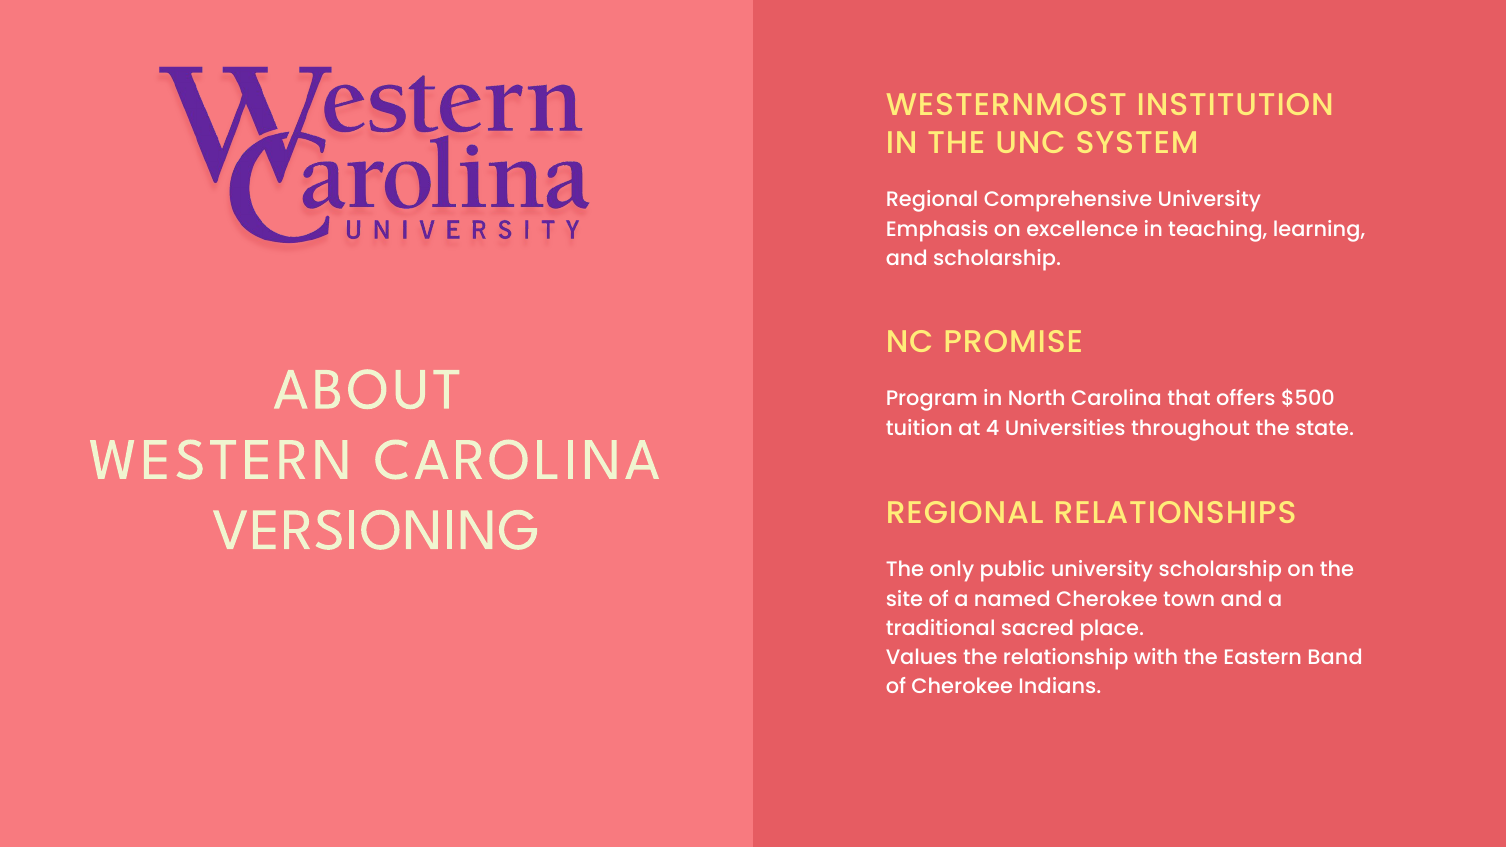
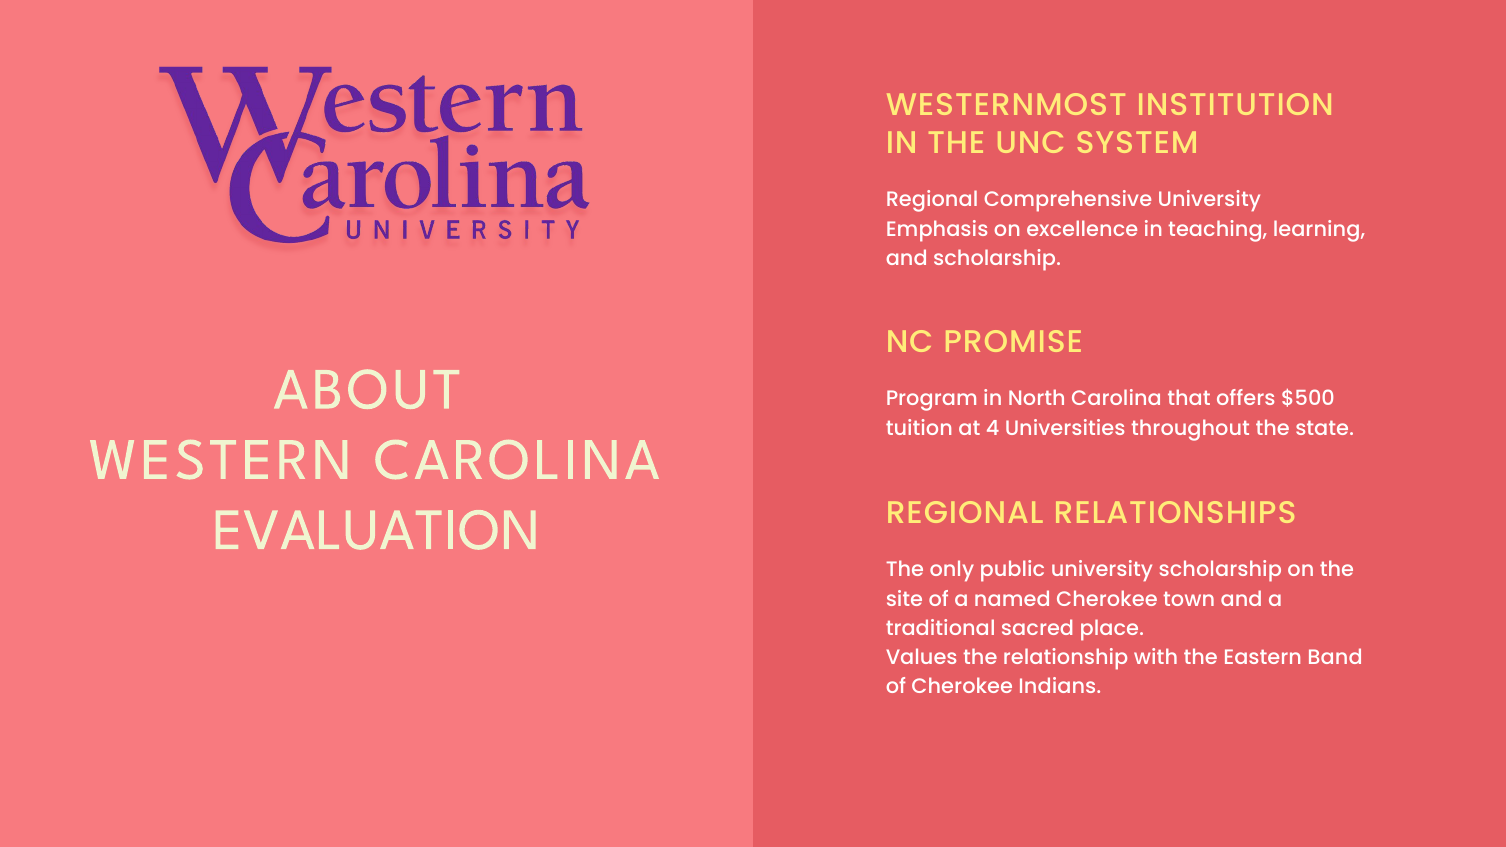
VERSIONING: VERSIONING -> EVALUATION (376, 530)
